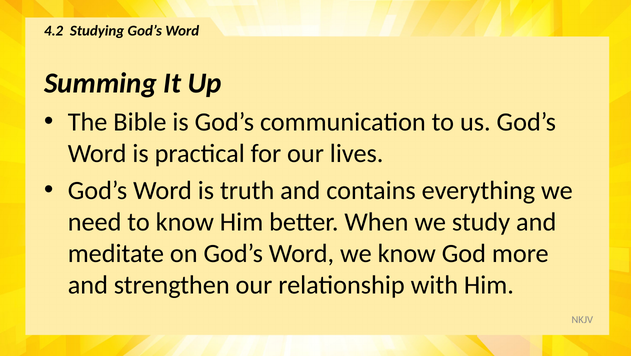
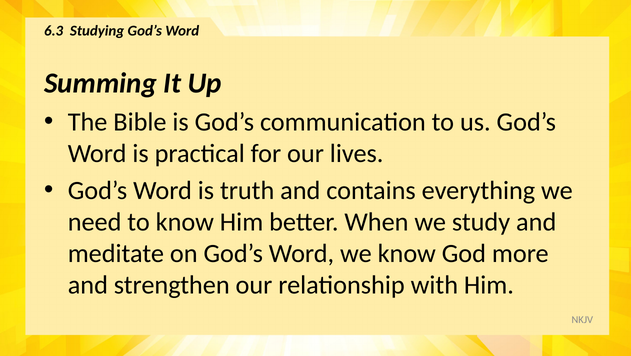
4.2: 4.2 -> 6.3 (54, 31)
